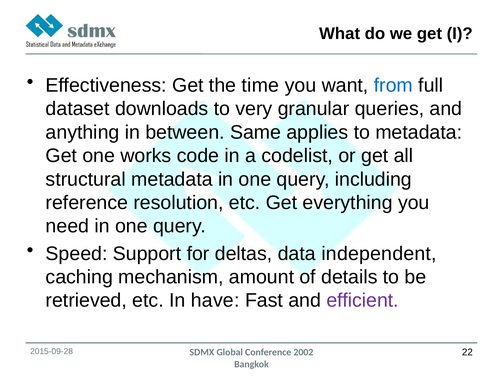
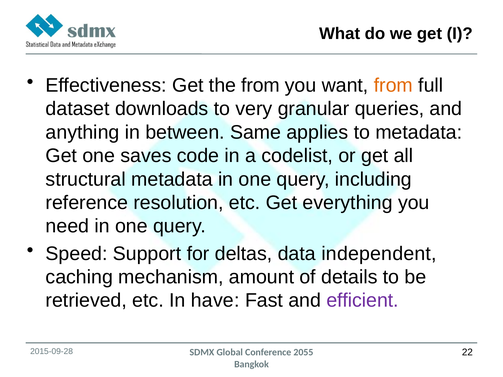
the time: time -> from (261, 85)
from colour: blue -> orange (393, 85)
works: works -> saves (146, 156)
2002: 2002 -> 2055 (303, 353)
